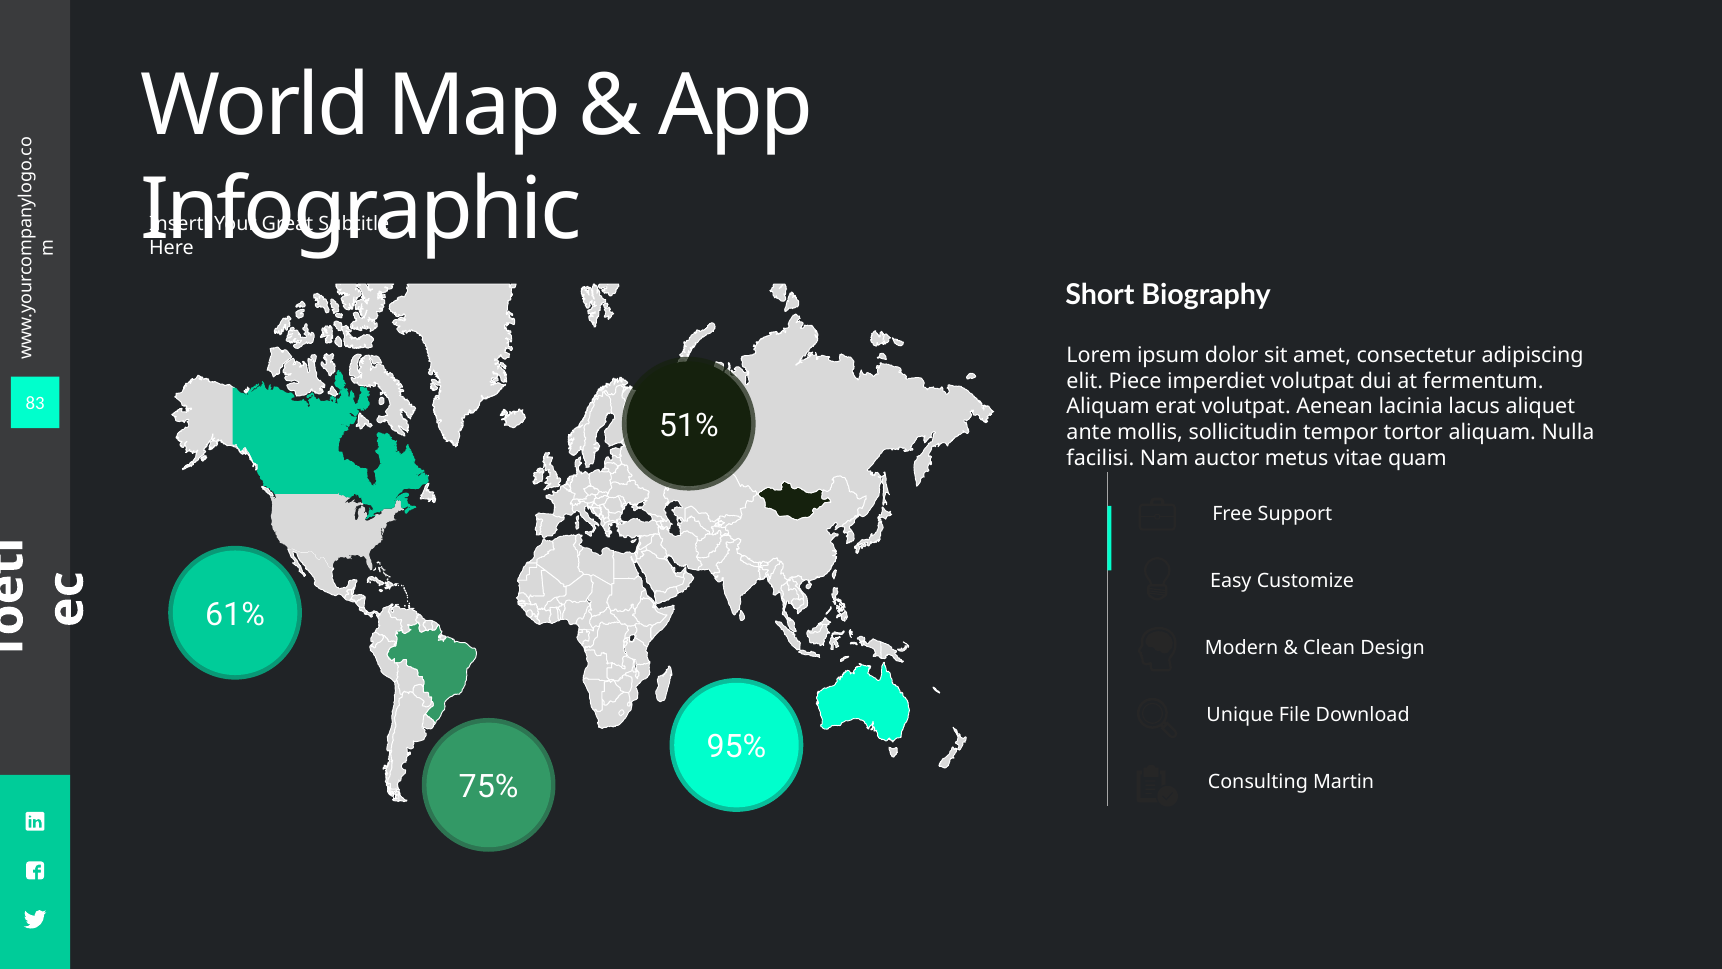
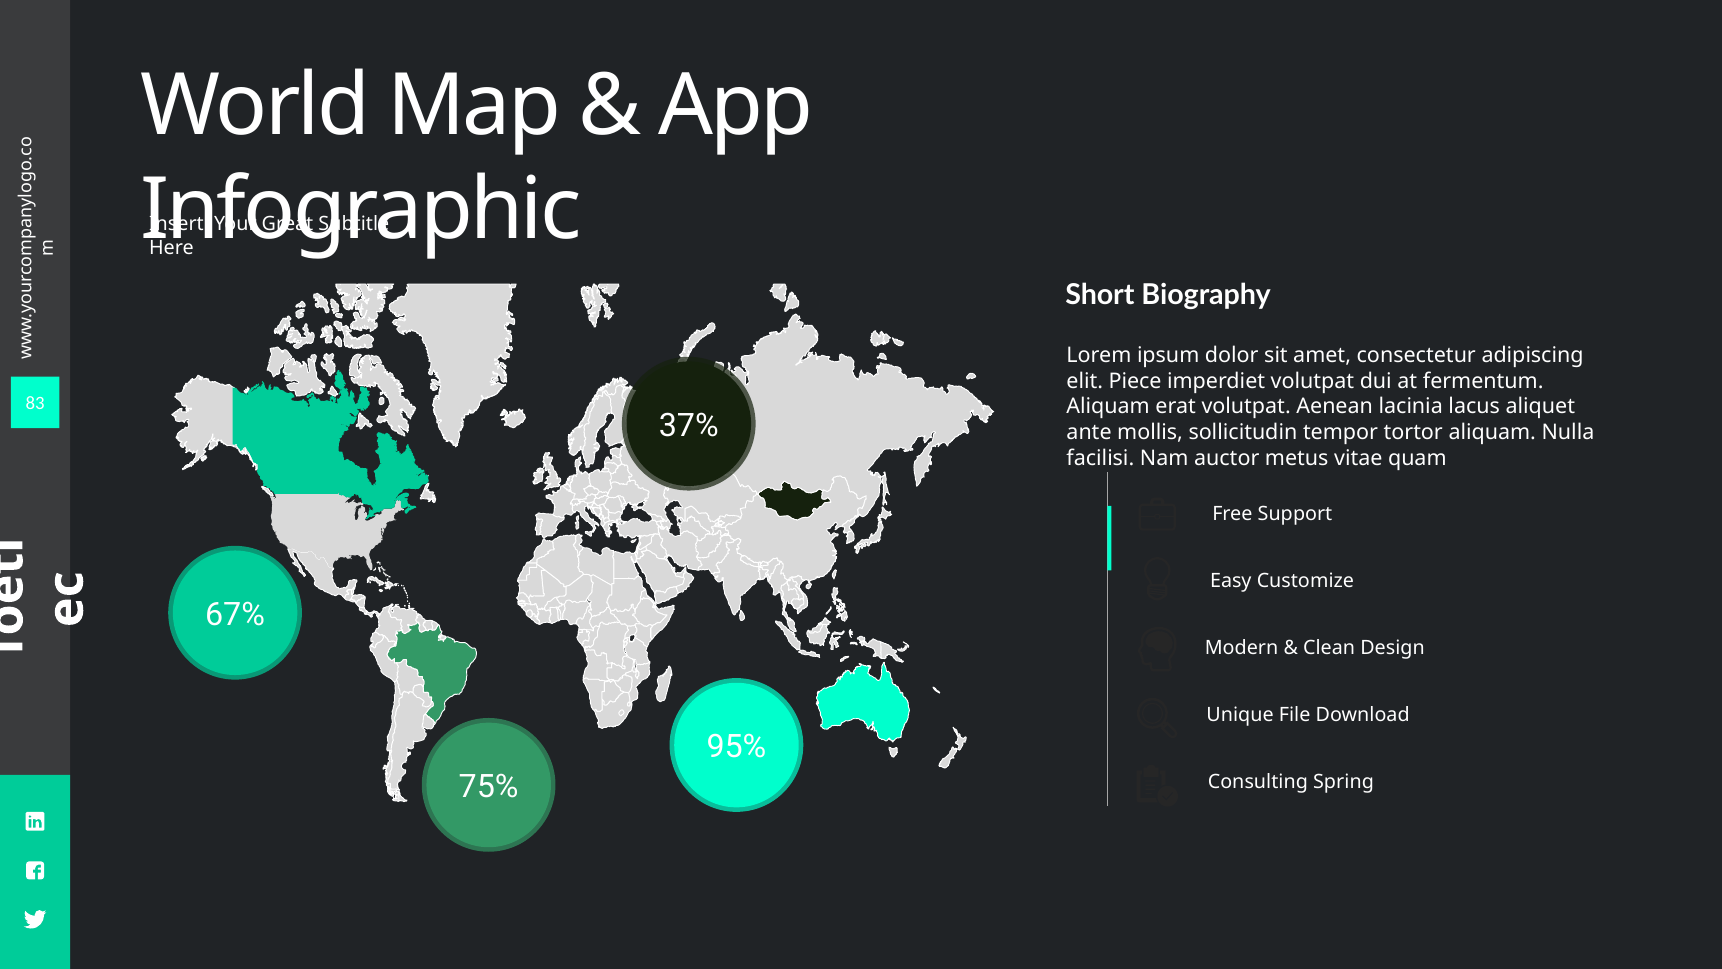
51%: 51% -> 37% (689, 426)
61%: 61% -> 67% (235, 615)
Martin: Martin -> Spring (1344, 782)
